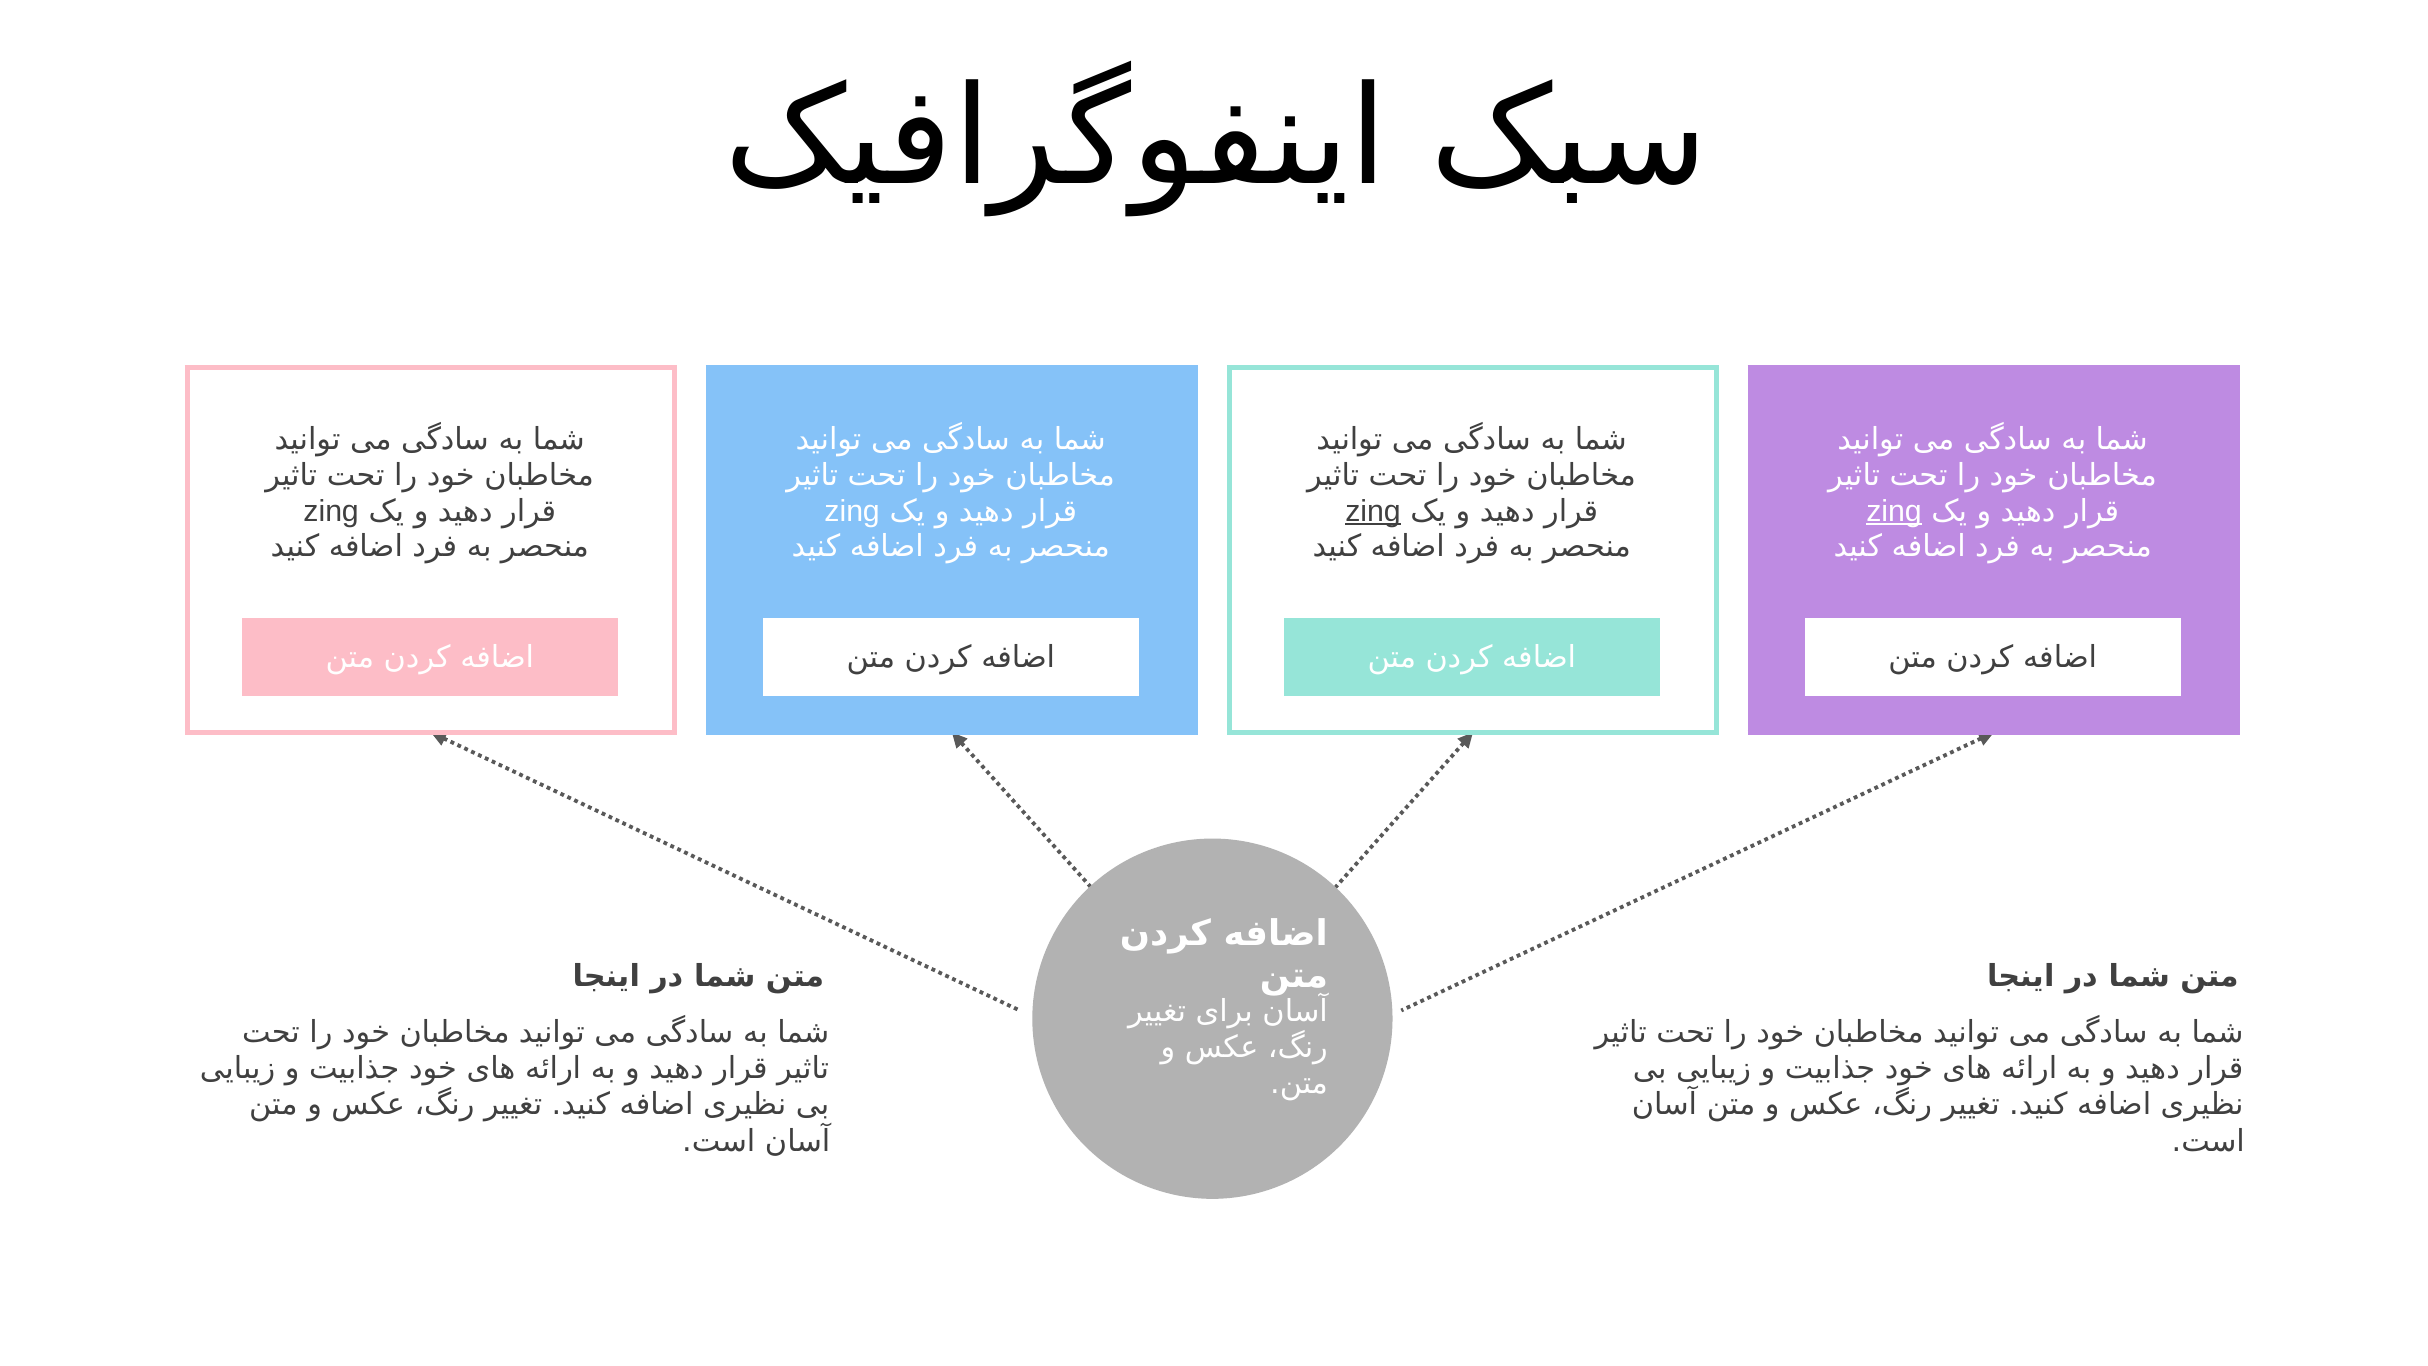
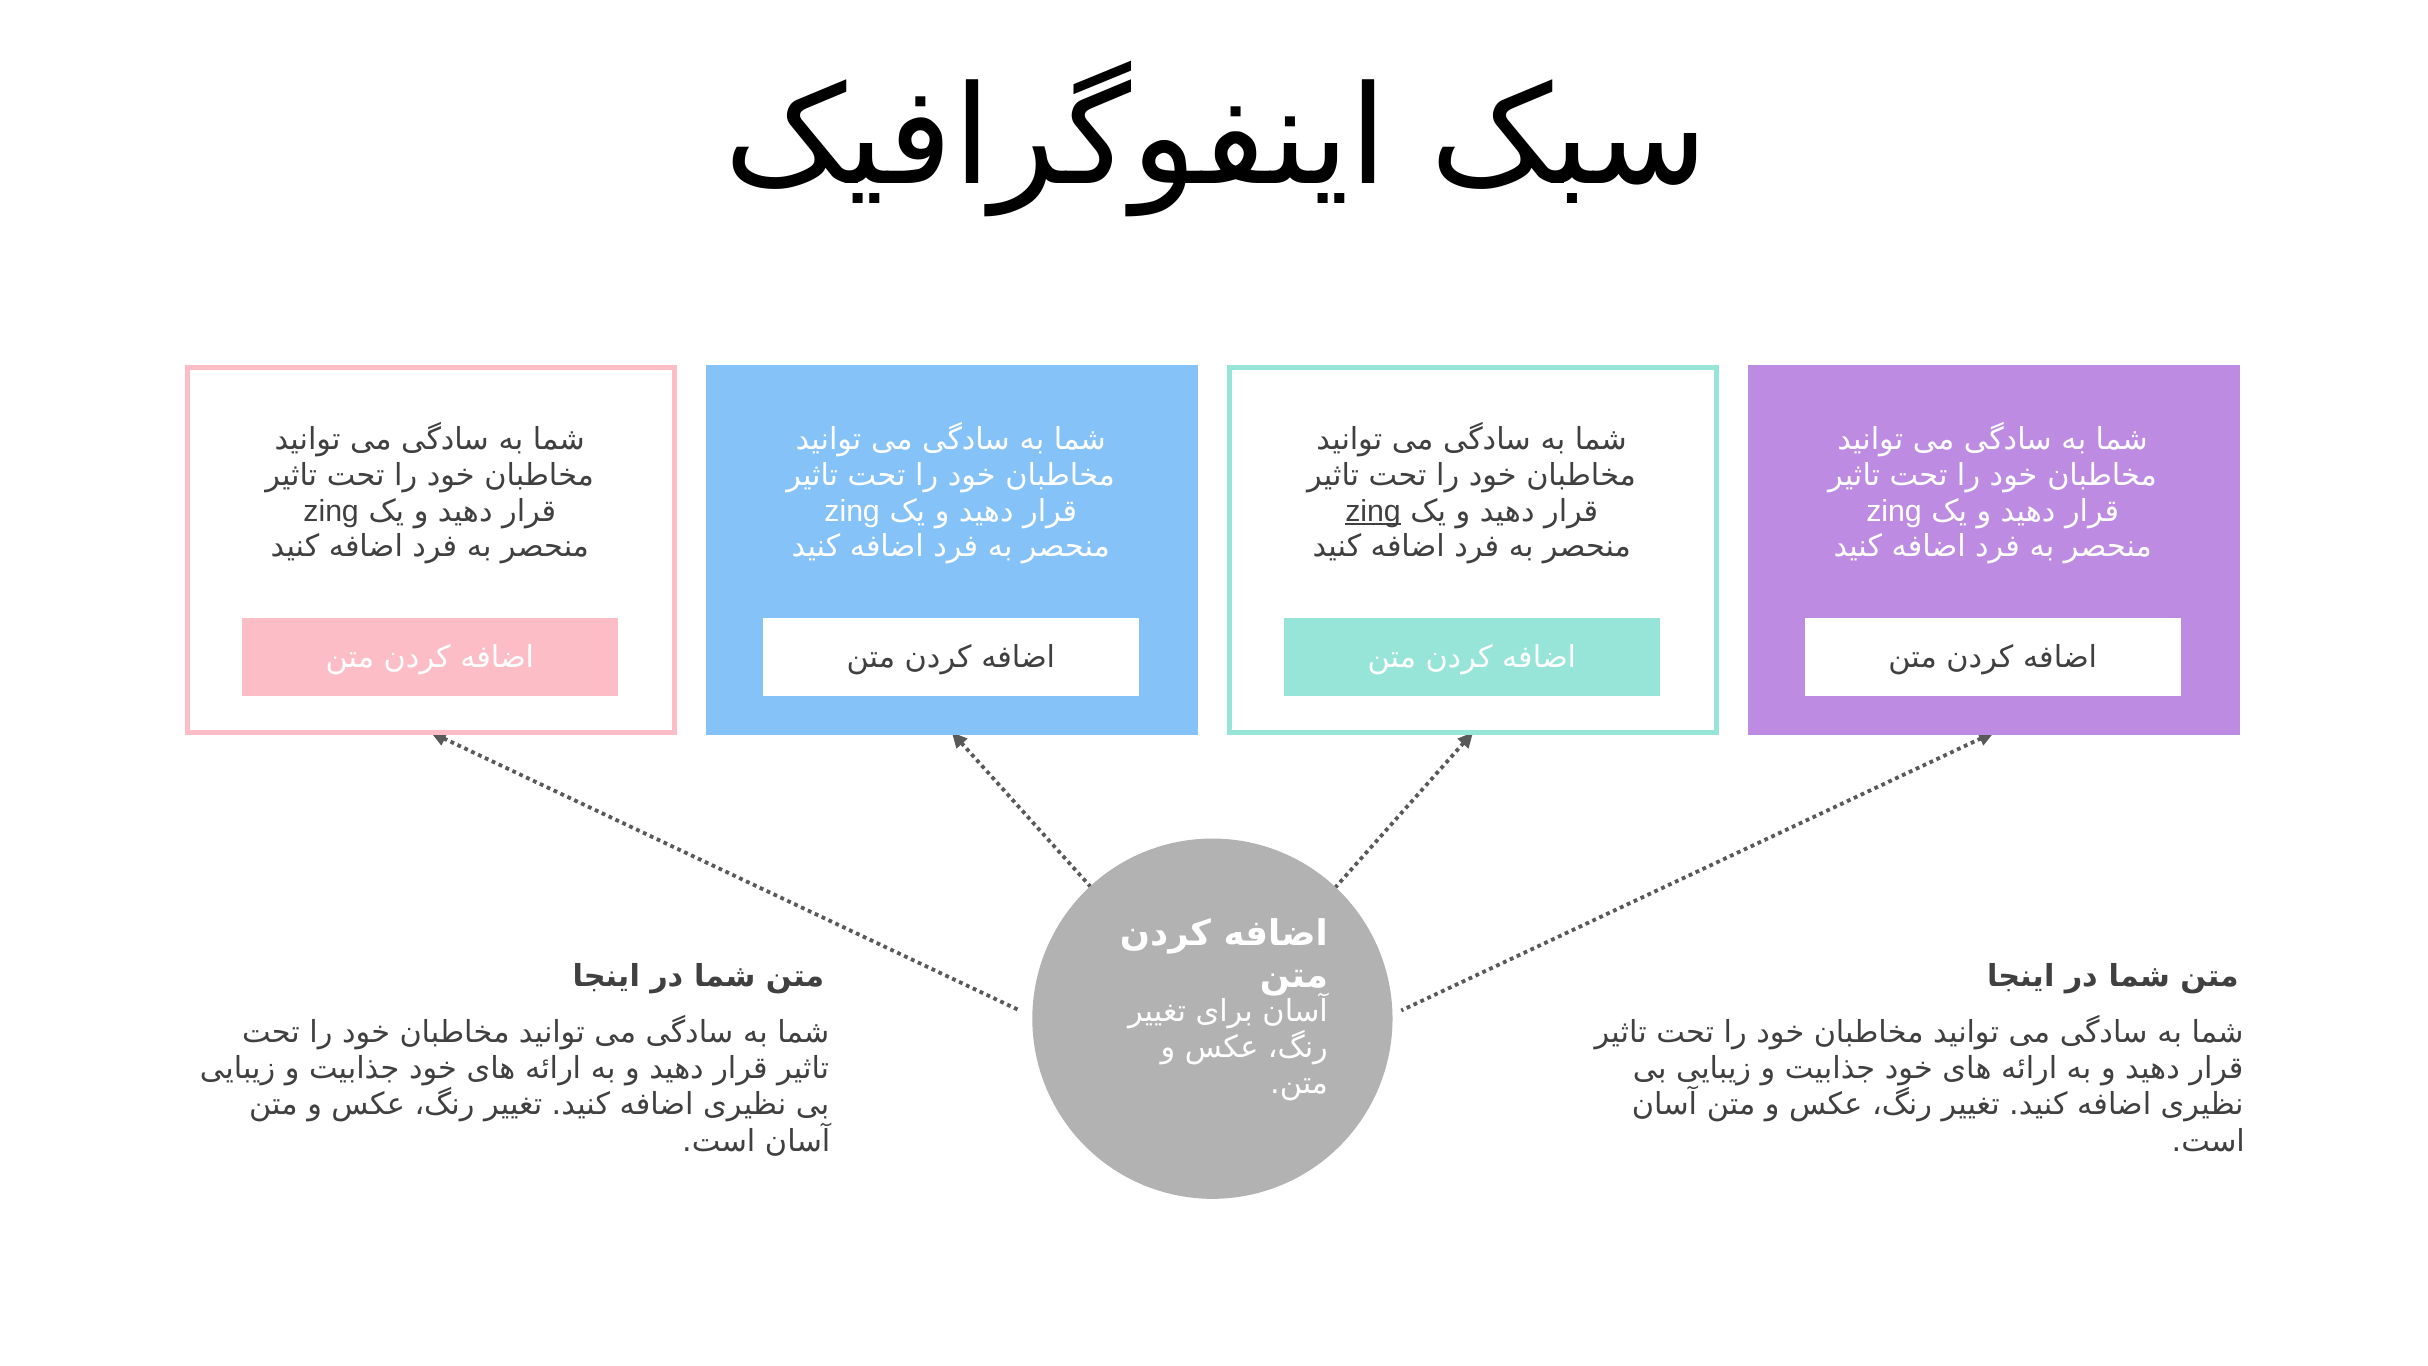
zing underline: present -> none (1894, 511)
